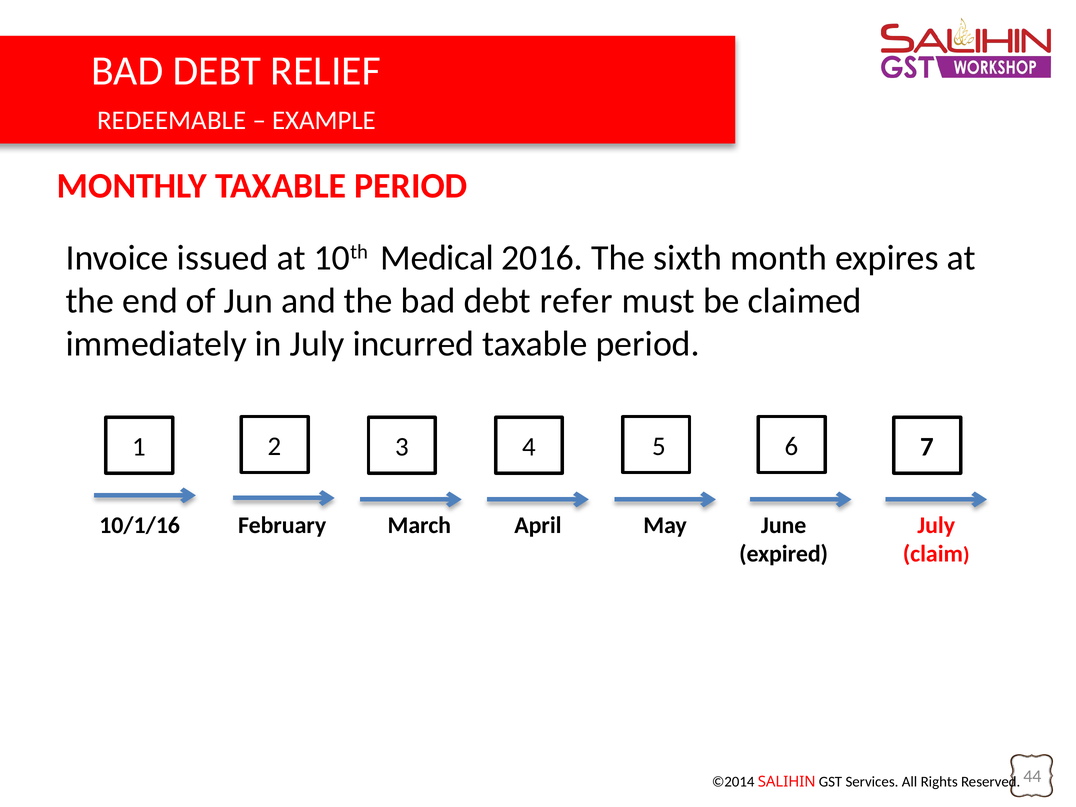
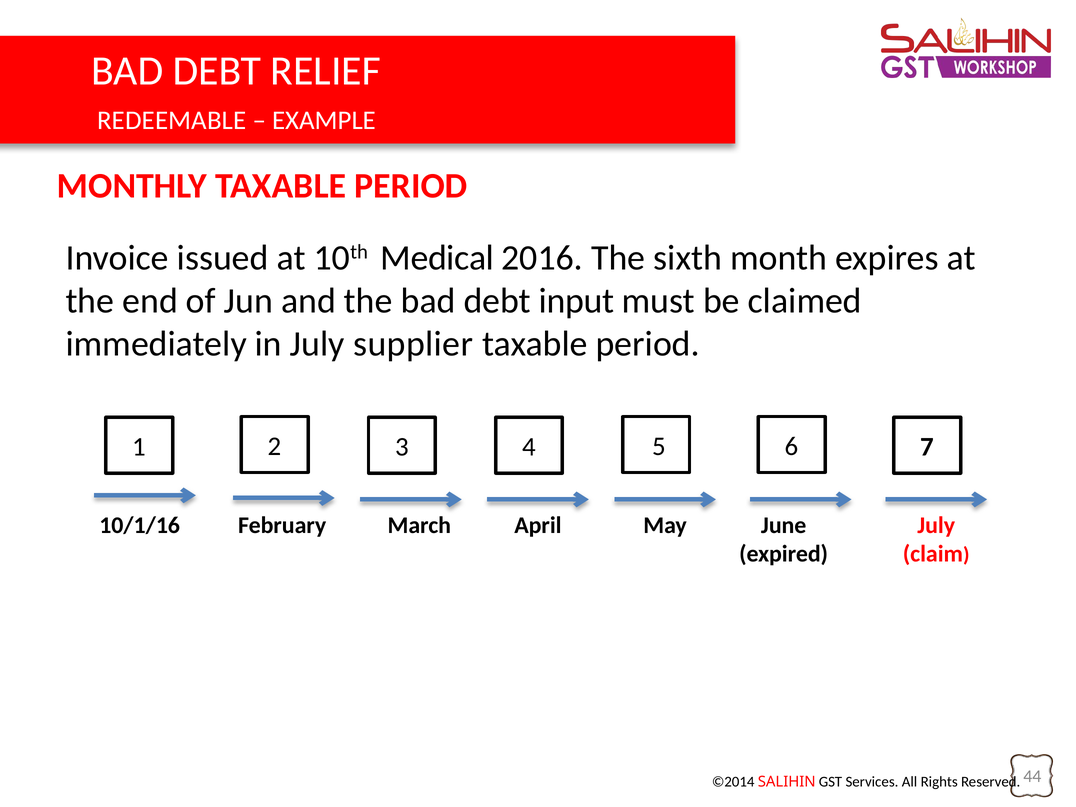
refer: refer -> input (577, 301)
incurred: incurred -> supplier (413, 344)
